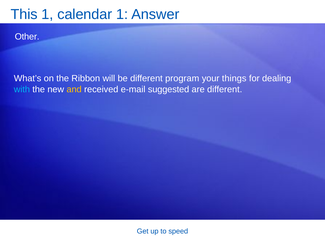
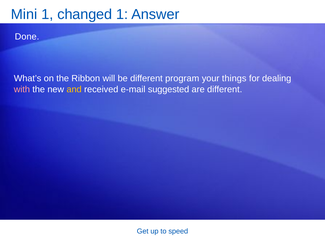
This: This -> Mini (24, 14)
calendar: calendar -> changed (85, 14)
Other: Other -> Done (27, 37)
with colour: light blue -> pink (22, 90)
